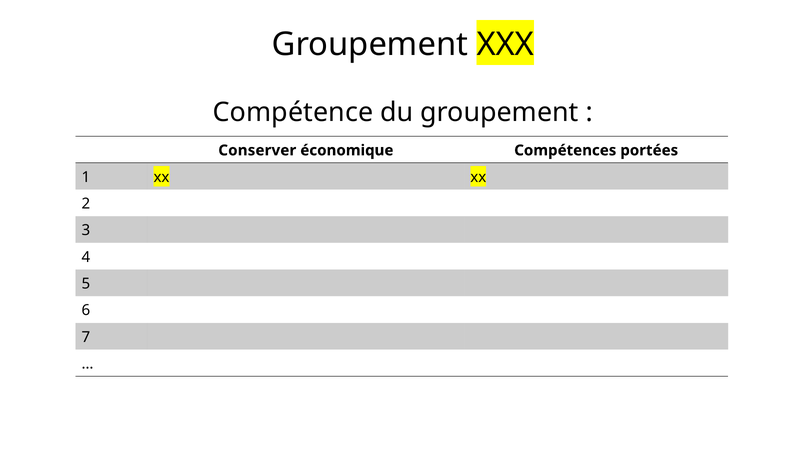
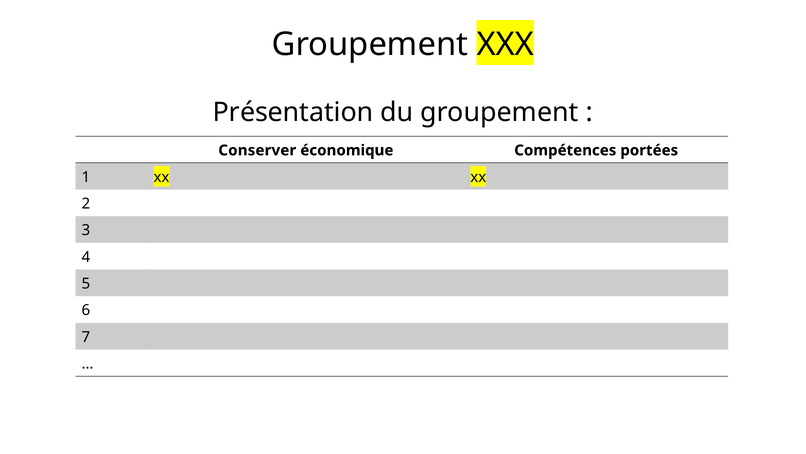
Compétence: Compétence -> Présentation (293, 112)
